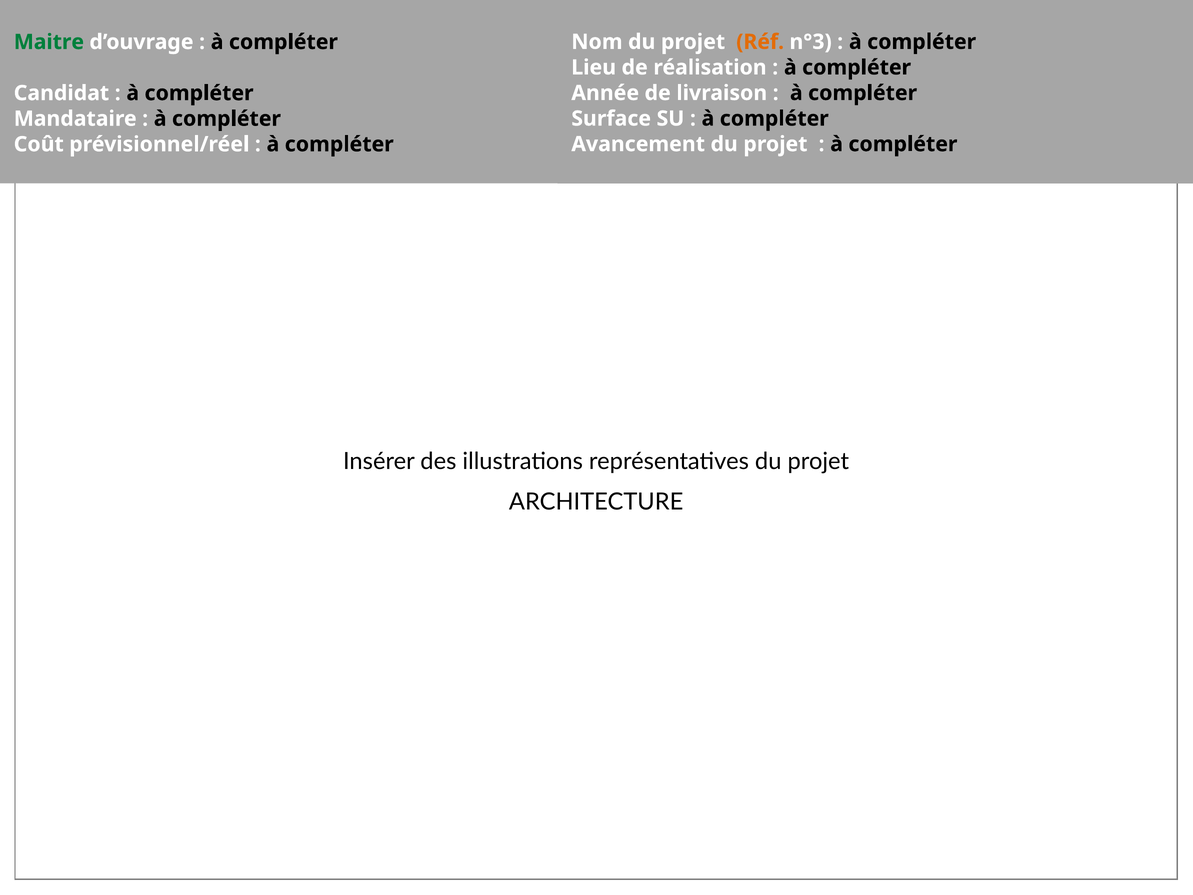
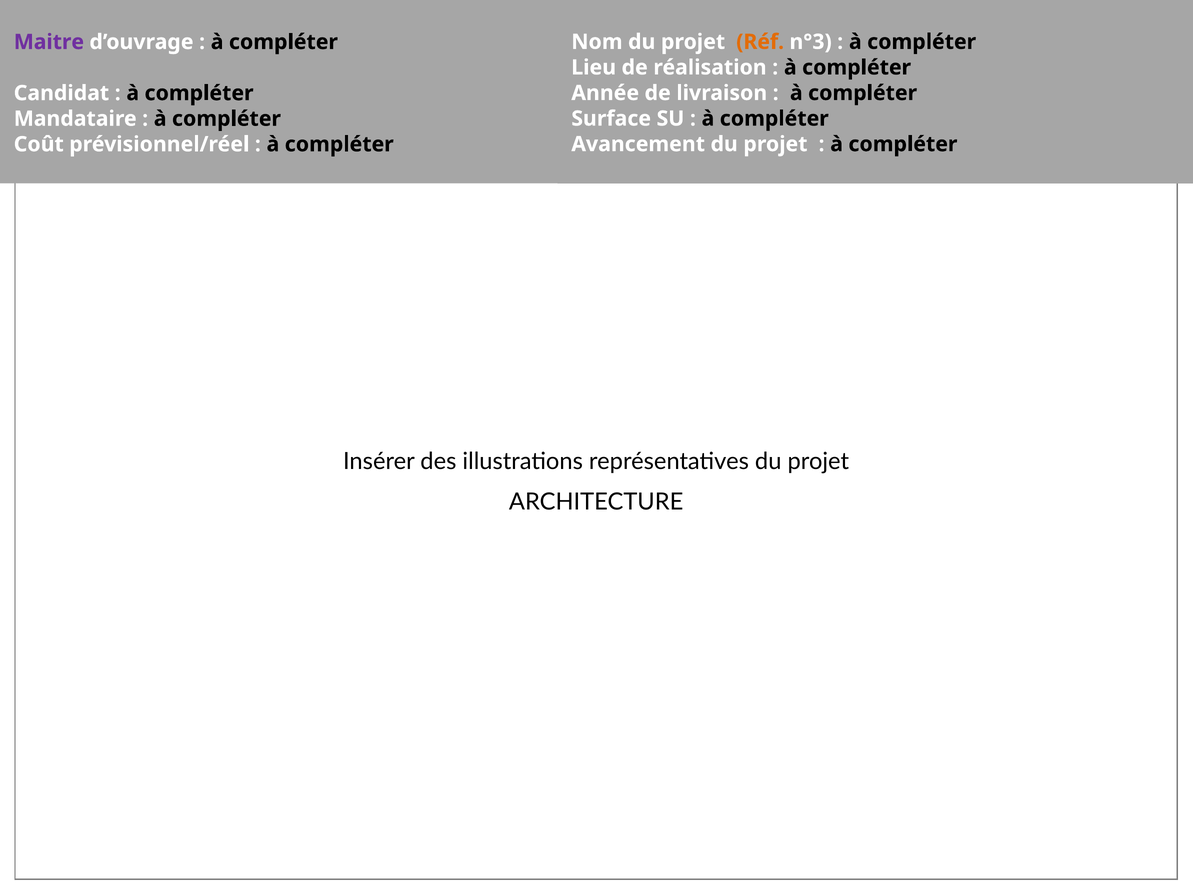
Maitre colour: green -> purple (49, 42)
